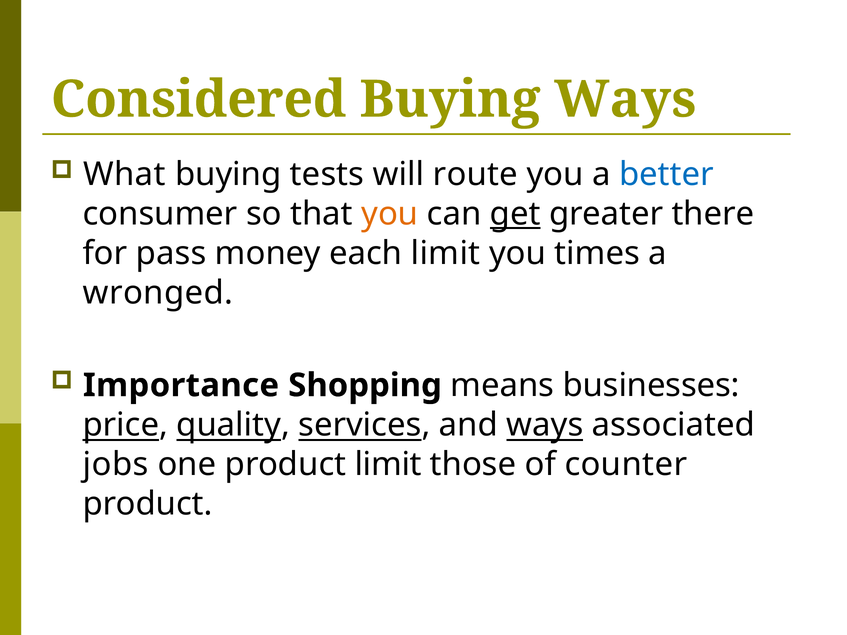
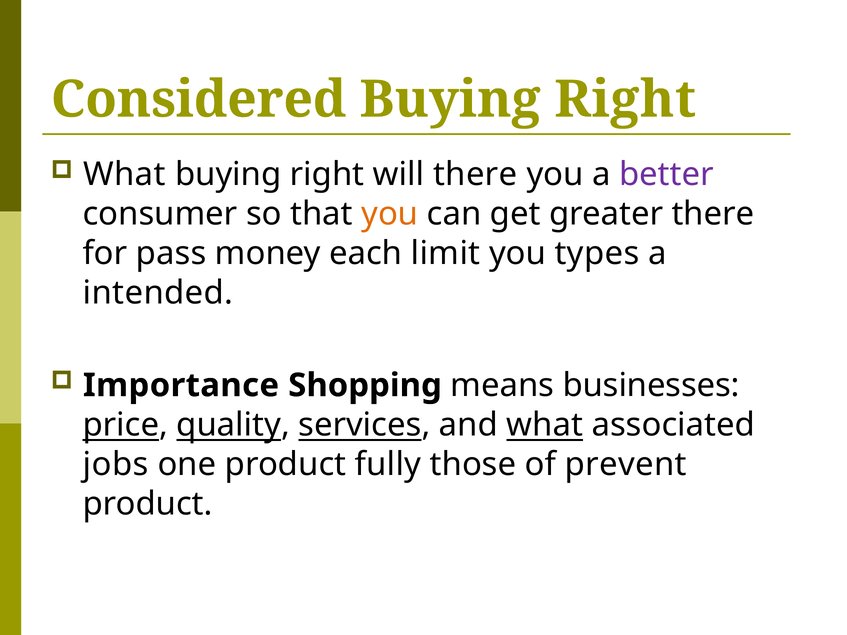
Ways: Ways -> Right (625, 100)
tests: tests -> right (327, 175)
will route: route -> there (475, 175)
better colour: blue -> purple (666, 175)
get underline: present -> none (515, 214)
times: times -> types (597, 254)
wronged: wronged -> intended (158, 293)
and ways: ways -> what (545, 425)
product limit: limit -> fully (388, 465)
counter: counter -> prevent (626, 465)
